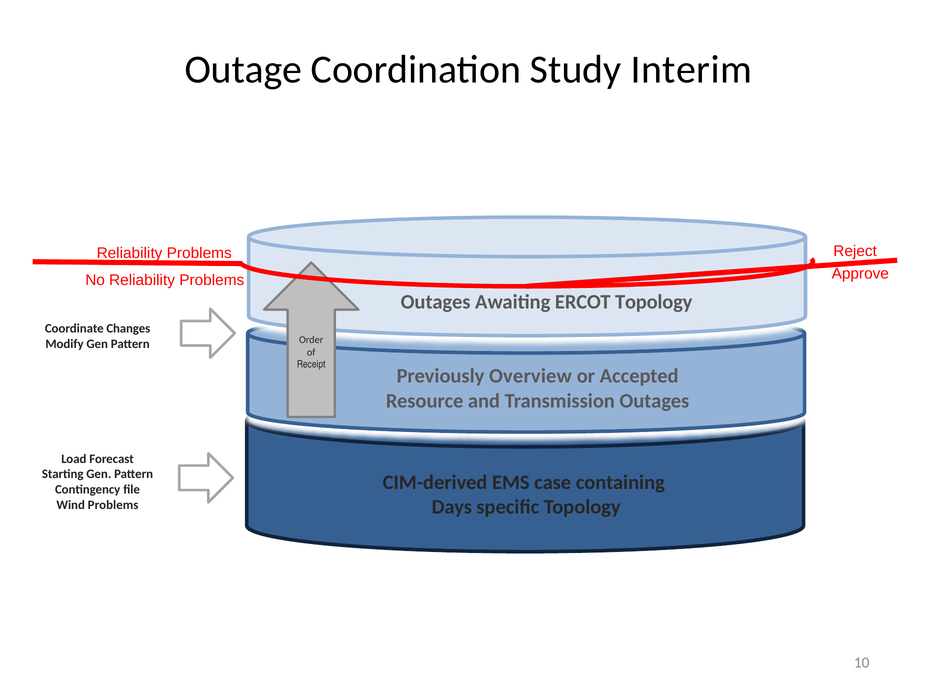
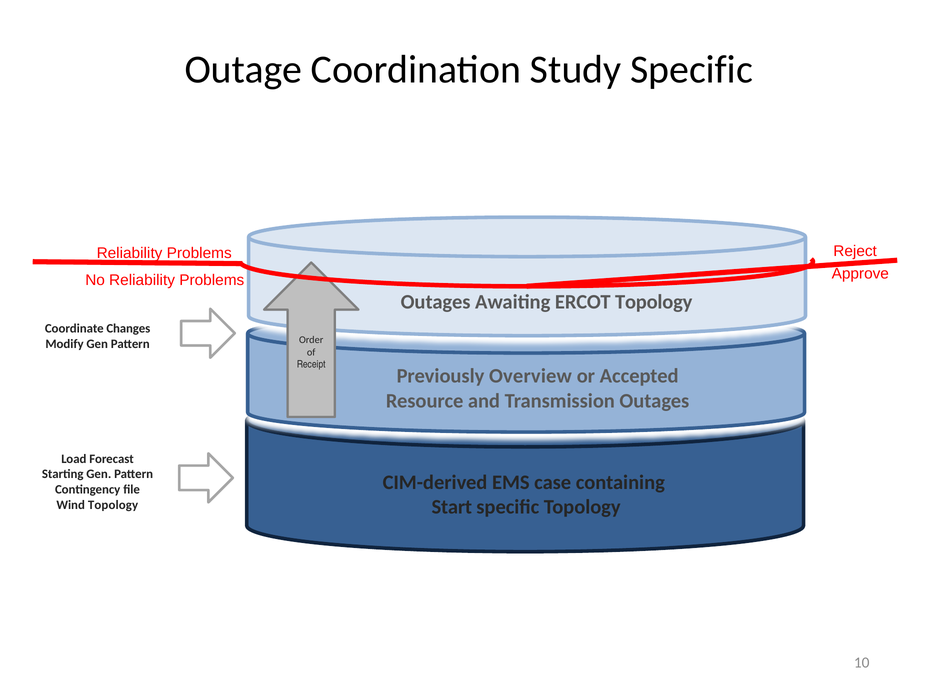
Study Interim: Interim -> Specific (692, 70)
Days: Days -> Start (452, 507)
Wind Problems: Problems -> Topology (113, 505)
